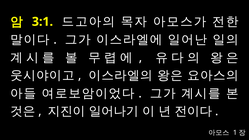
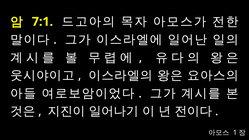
3:1: 3:1 -> 7:1 (42, 22)
